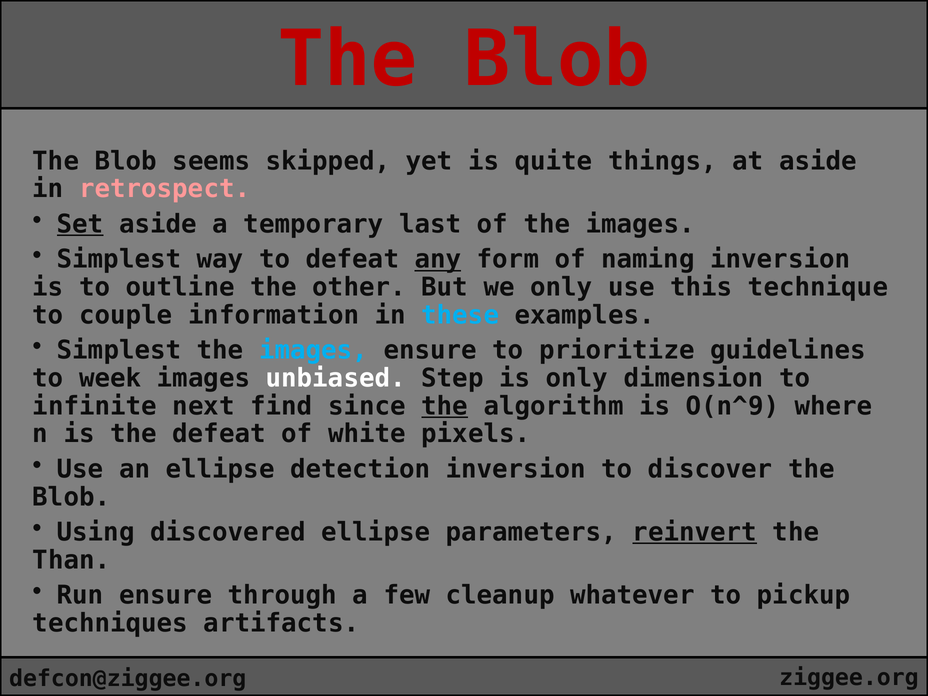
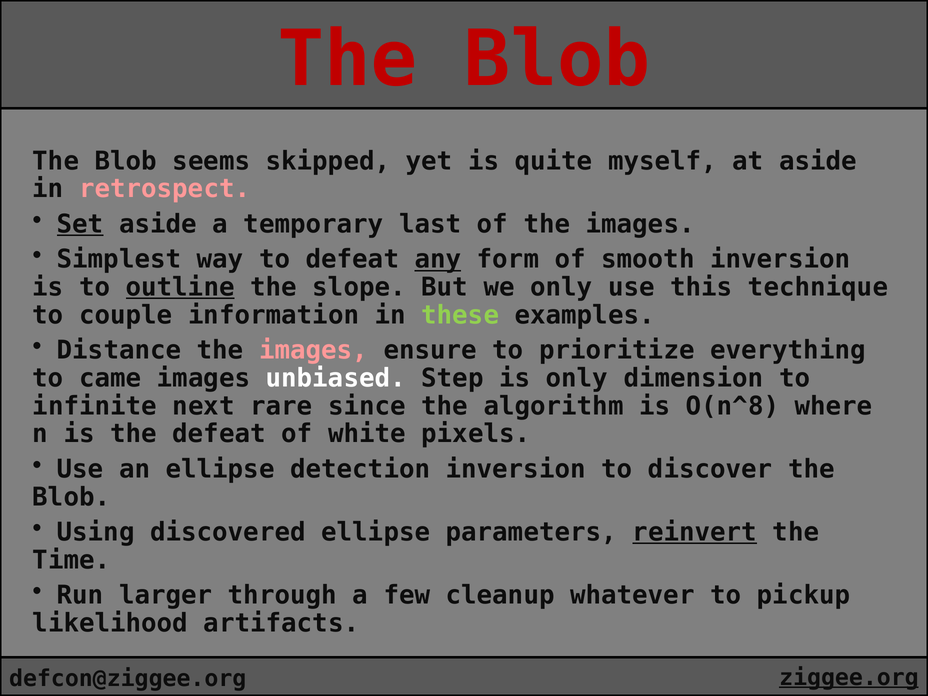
things: things -> myself (662, 161)
naming: naming -> smooth (648, 259)
outline underline: none -> present (180, 287)
other: other -> slope (359, 287)
these colour: light blue -> light green (460, 315)
Simplest: Simplest -> Distance (119, 350)
images colour: light blue -> pink (314, 350)
guidelines: guidelines -> everything (788, 350)
week: week -> came (110, 378)
find: find -> rare (281, 406)
the underline: present -> none (445, 406)
O(n^9: O(n^9 -> O(n^8 (732, 406)
Than: Than -> Time (71, 560)
Run ensure: ensure -> larger (166, 595)
techniques: techniques -> likelihood (110, 623)
ziggee.org underline: none -> present (849, 677)
